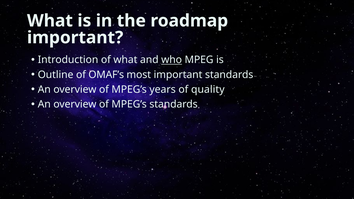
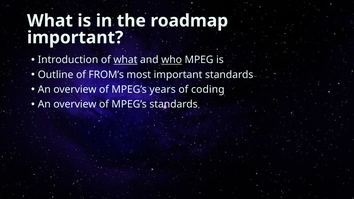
what underline: none -> present (125, 60)
OMAF’s: OMAF’s -> FROM’s (106, 75)
quality: quality -> coding (208, 90)
